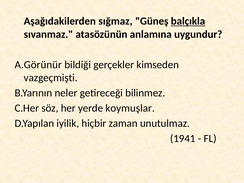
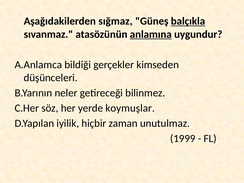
anlamına underline: none -> present (151, 34)
A.Görünür: A.Görünür -> A.Anlamca (38, 65)
vazgeçmişti: vazgeçmişti -> düşünceleri (51, 78)
1941: 1941 -> 1999 (183, 138)
